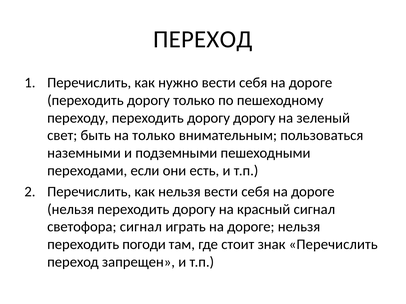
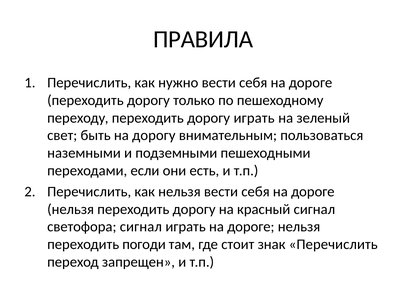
ПЕРЕХОД: ПЕРЕХОД -> ПРАВИЛА (203, 39)
дорогу дорогу: дорогу -> играть (254, 118)
на только: только -> дорогу (154, 136)
